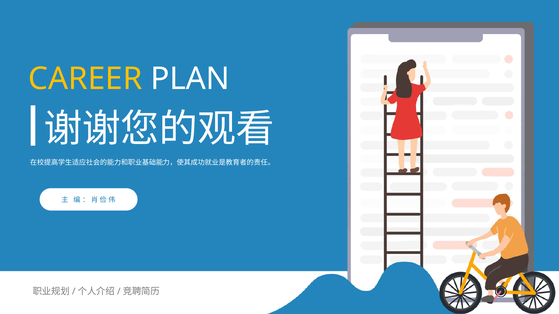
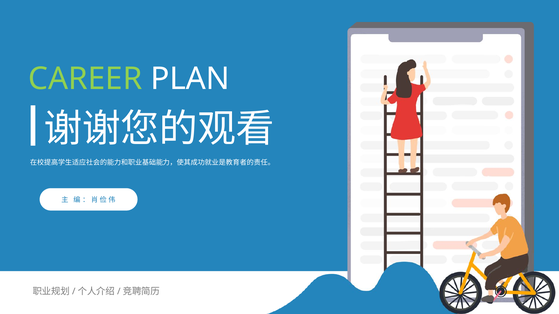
CAREER colour: yellow -> light green (85, 79)
